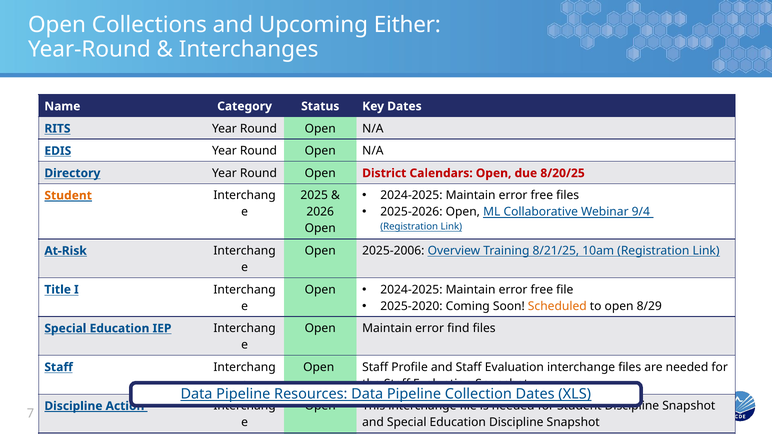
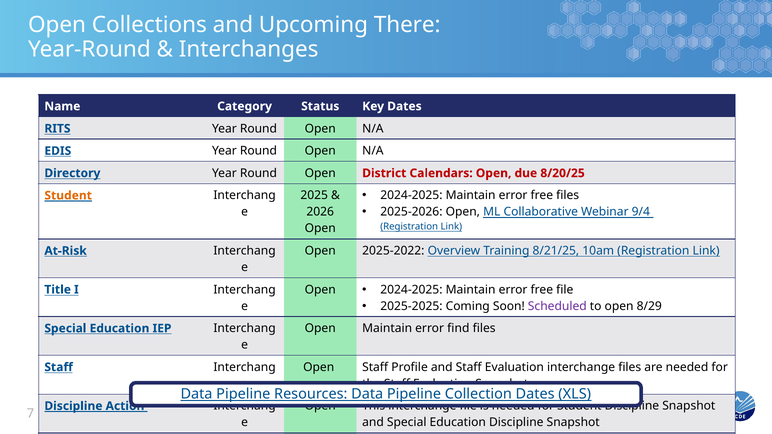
Either: Either -> There (407, 25)
2025-2006: 2025-2006 -> 2025-2022 (393, 251)
2025-2020: 2025-2020 -> 2025-2025 (411, 306)
Scheduled colour: orange -> purple (557, 306)
